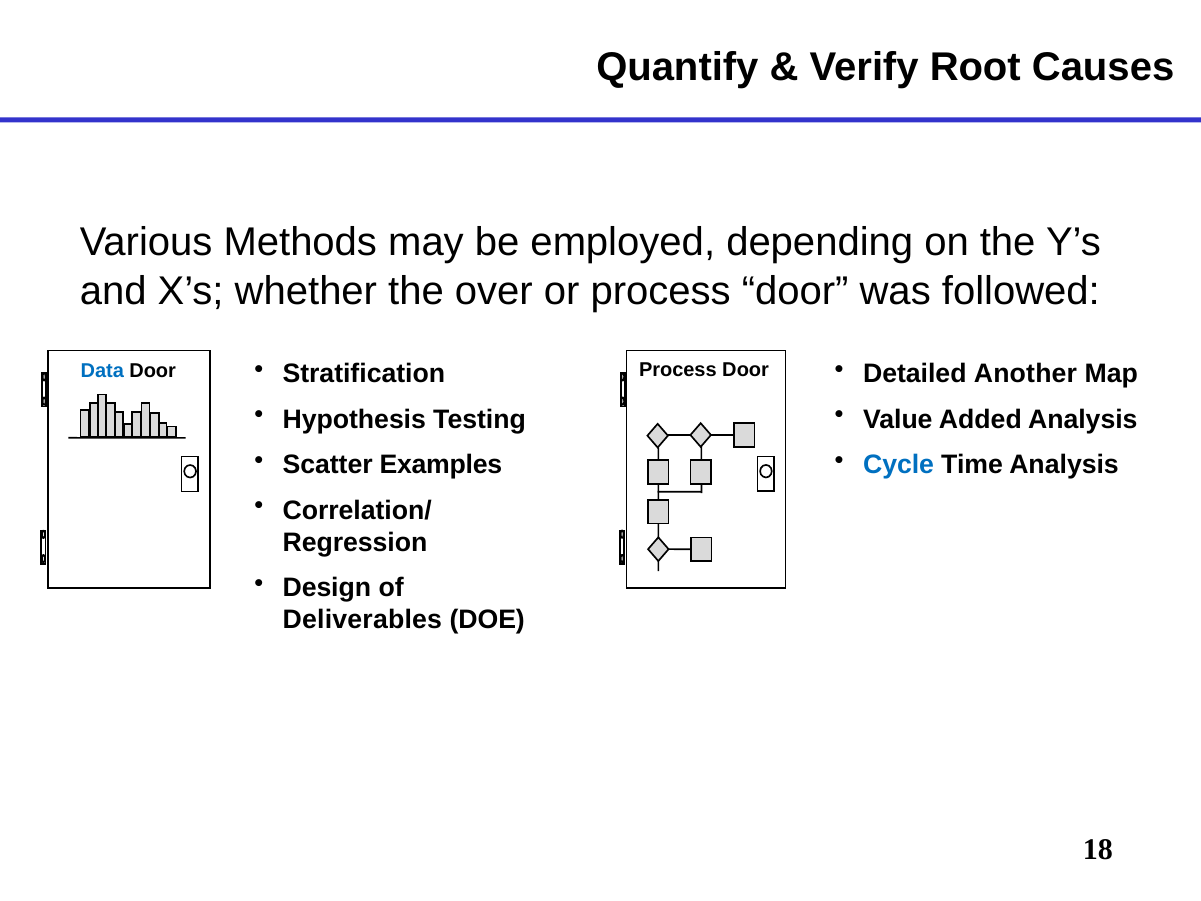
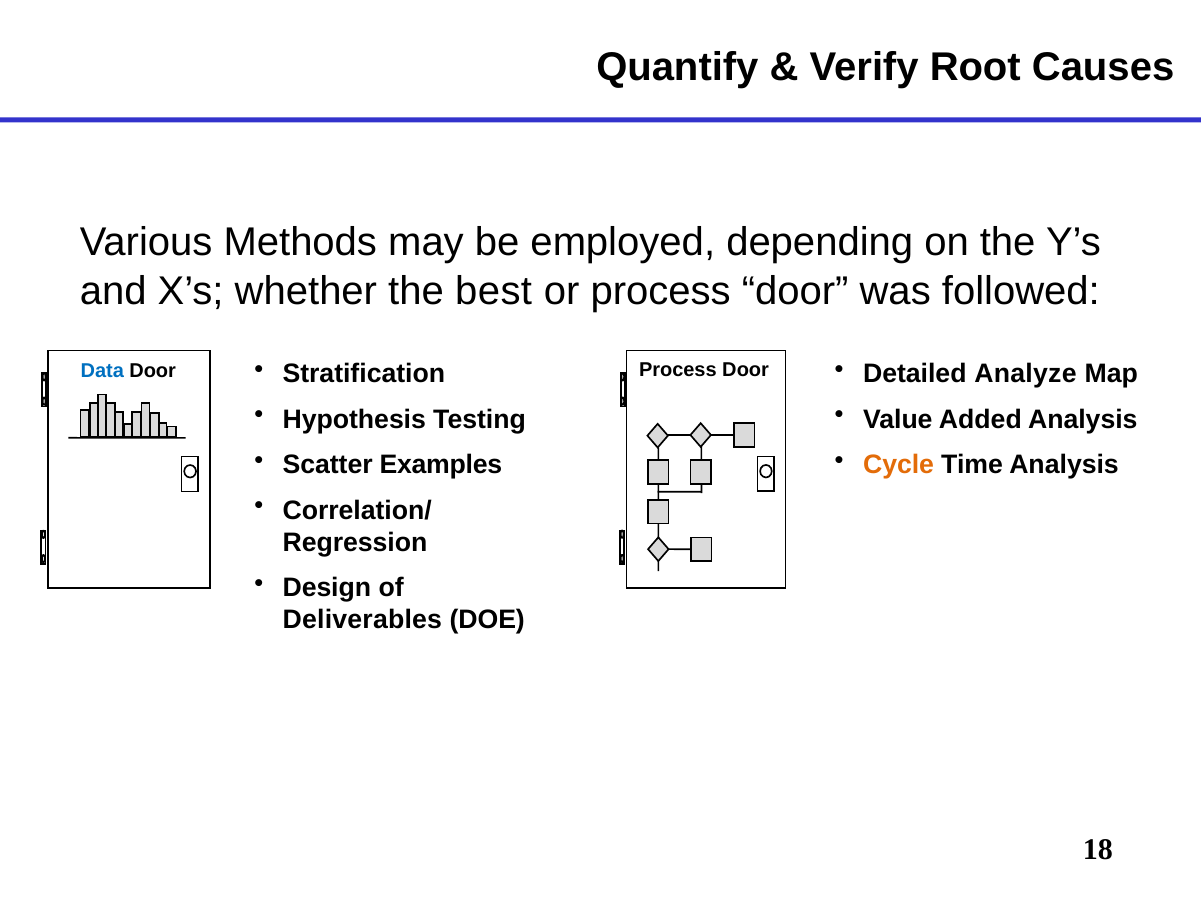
over: over -> best (494, 291)
Another: Another -> Analyze (1025, 374)
Cycle colour: blue -> orange (899, 465)
